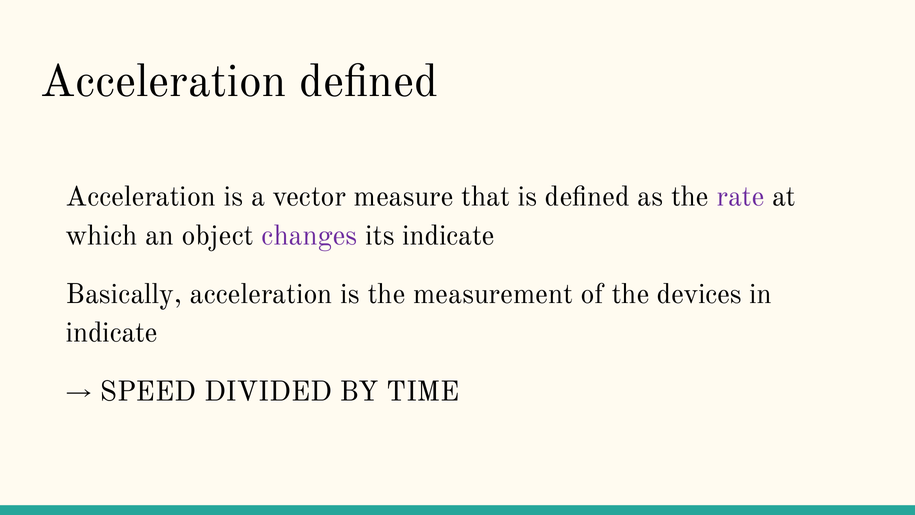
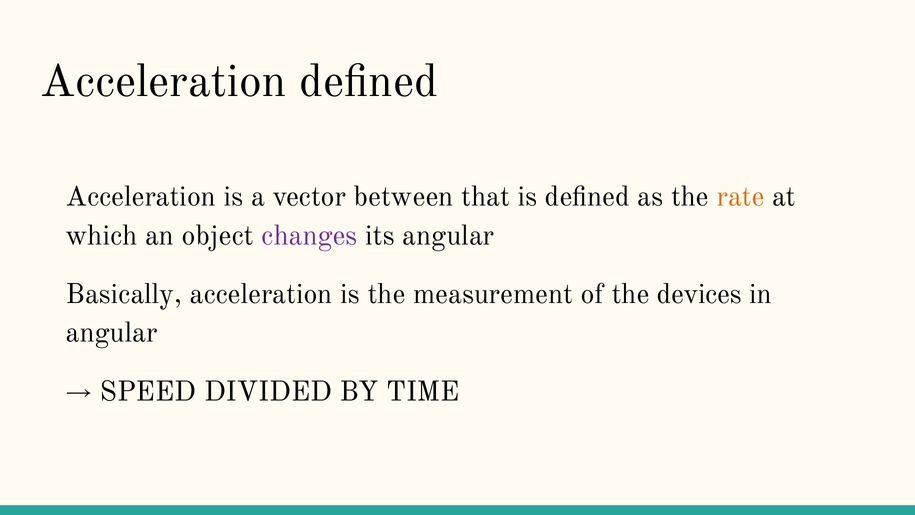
measure: measure -> between (404, 197)
rate colour: purple -> orange (741, 197)
its indicate: indicate -> angular (448, 235)
indicate: indicate -> angular (112, 333)
